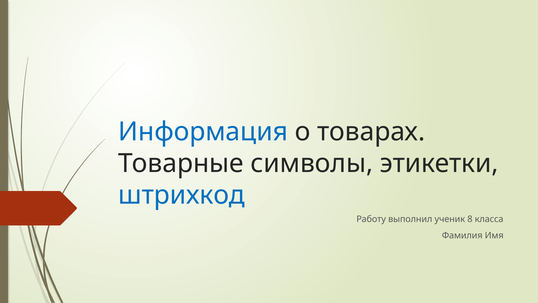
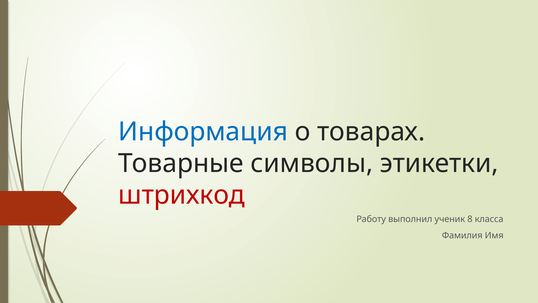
штрихкод colour: blue -> red (182, 195)
